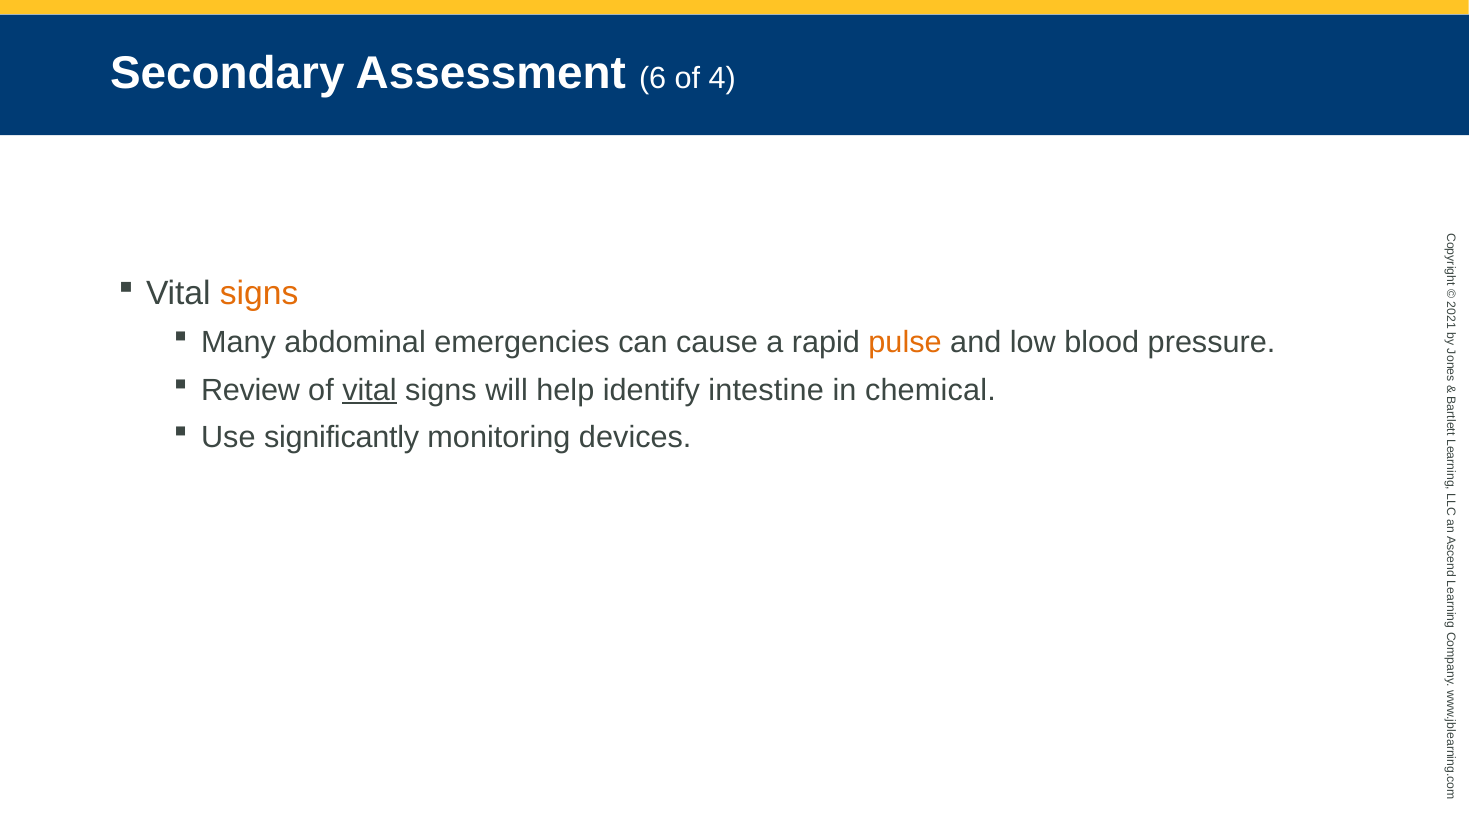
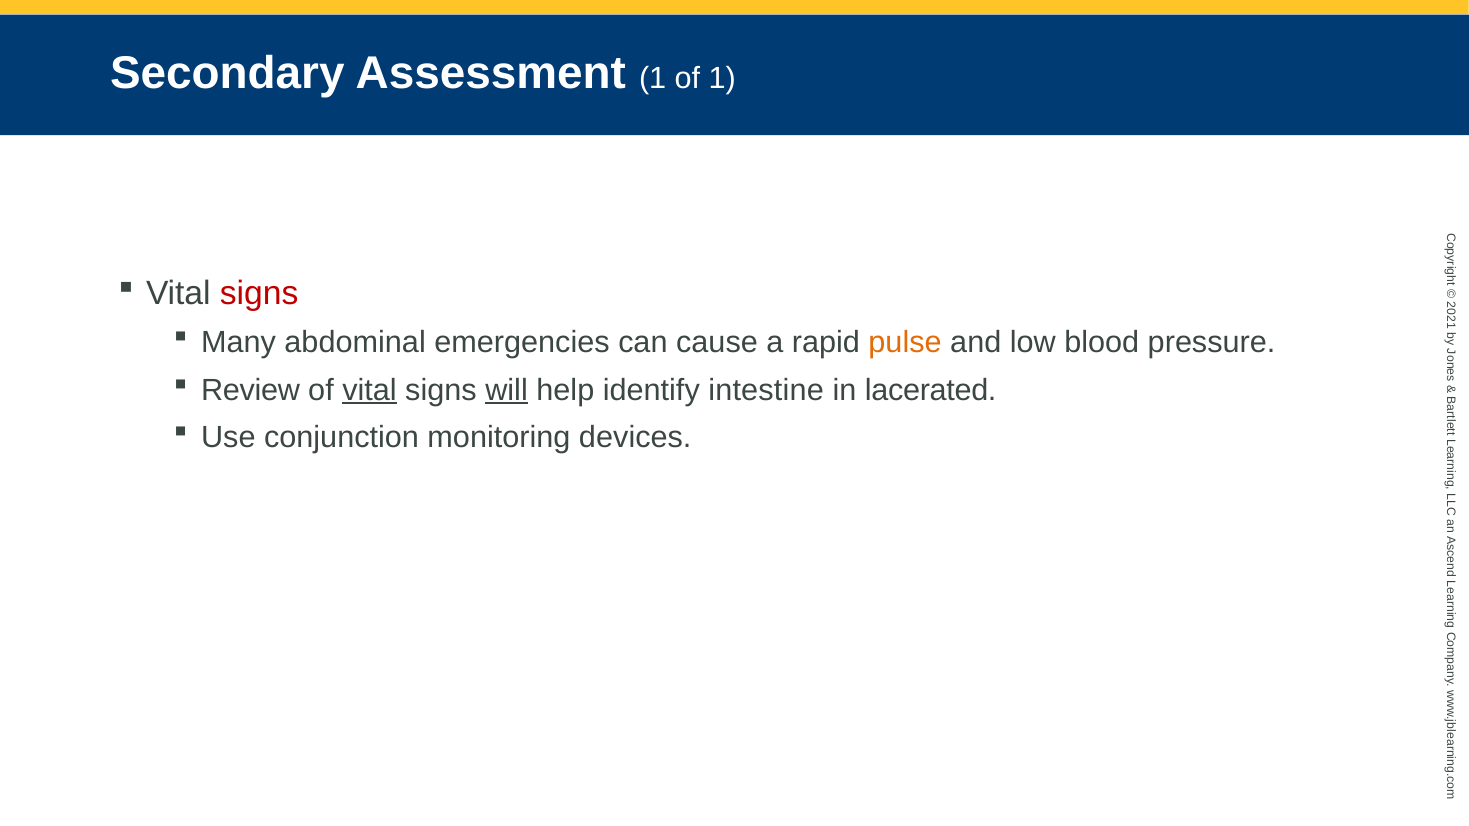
Assessment 6: 6 -> 1 (653, 79)
of 4: 4 -> 1 (722, 79)
signs colour: orange -> red (259, 294)
will underline: none -> present (507, 390)
chemical: chemical -> lacerated (931, 390)
significantly: significantly -> conjunction (342, 438)
